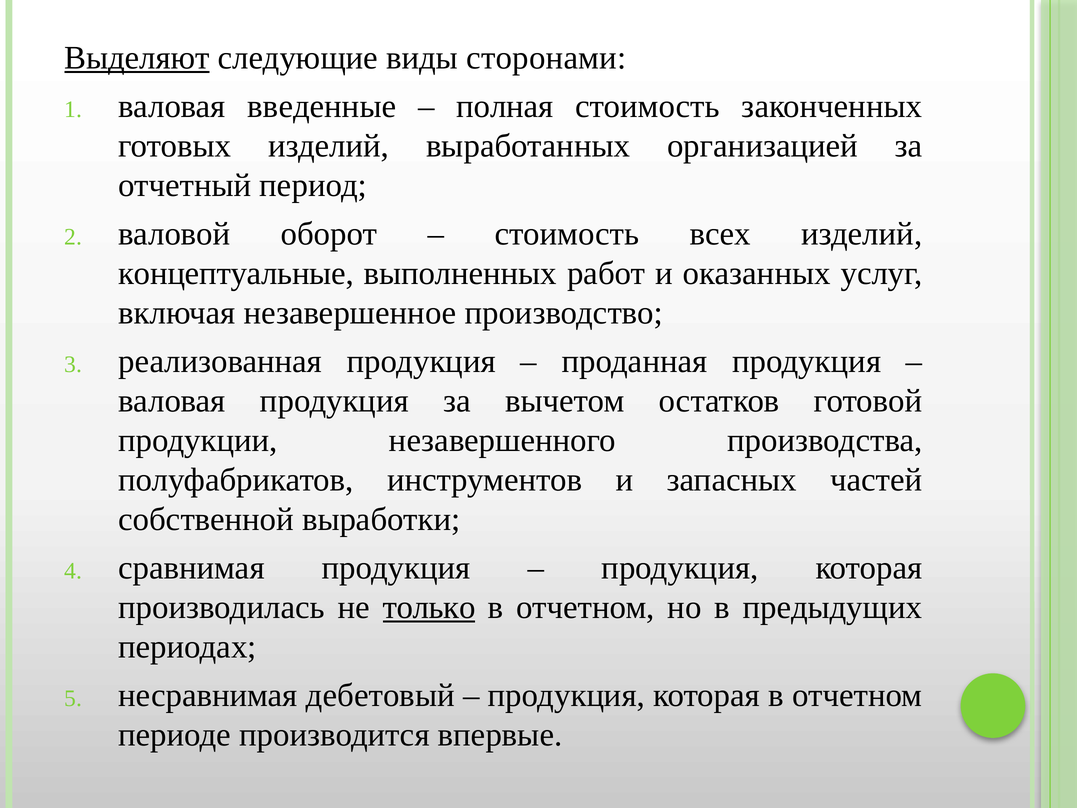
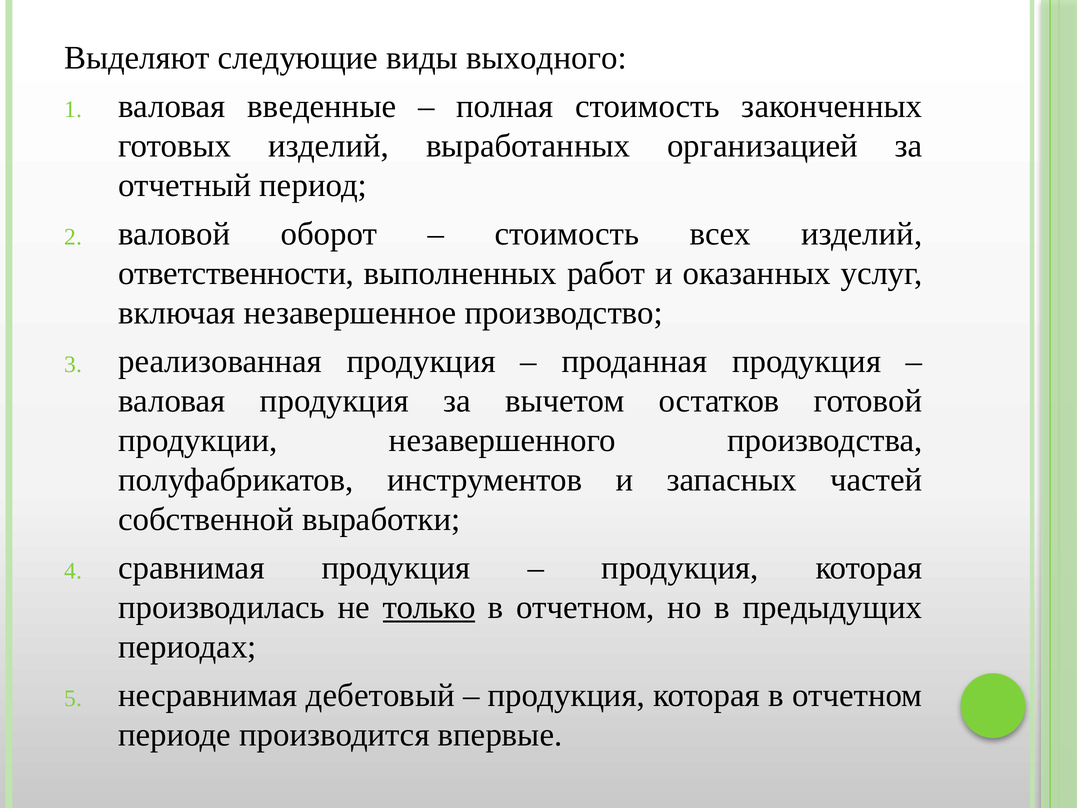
Выделяют underline: present -> none (137, 58)
сторонами: сторонами -> выходного (546, 58)
концептуальные: концептуальные -> ответственности (236, 273)
